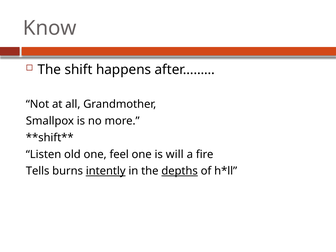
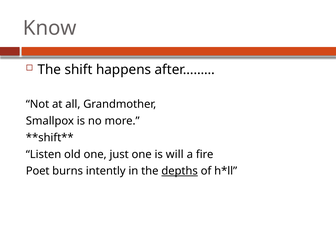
feel: feel -> just (119, 154)
Tells: Tells -> Poet (38, 171)
intently underline: present -> none (106, 171)
